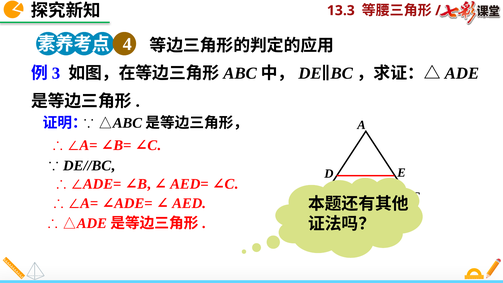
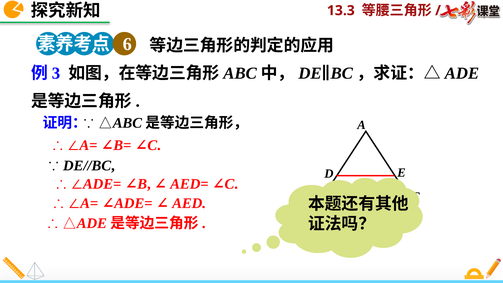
4: 4 -> 6 (127, 44)
